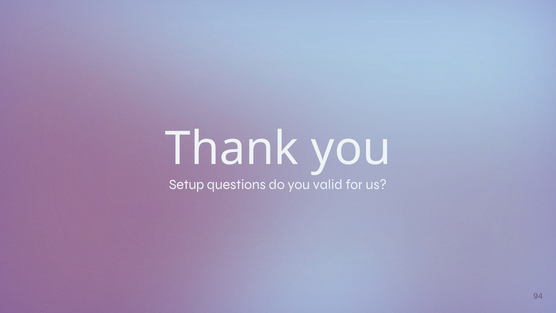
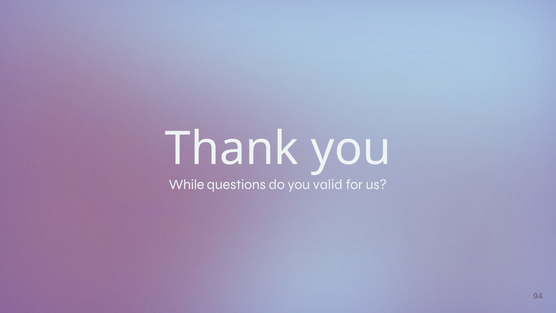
Setup: Setup -> While (187, 185)
